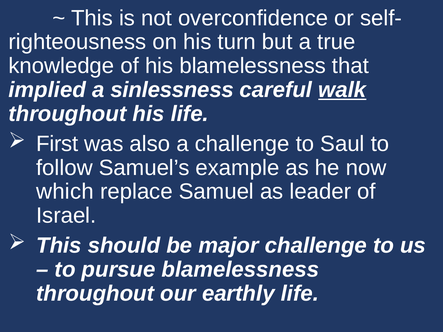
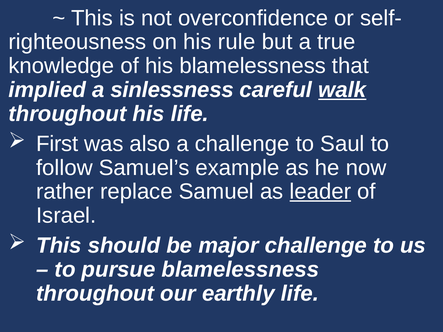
turn: turn -> rule (237, 42)
which: which -> rather (65, 192)
leader underline: none -> present (320, 192)
